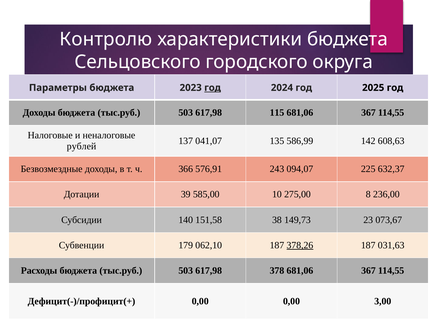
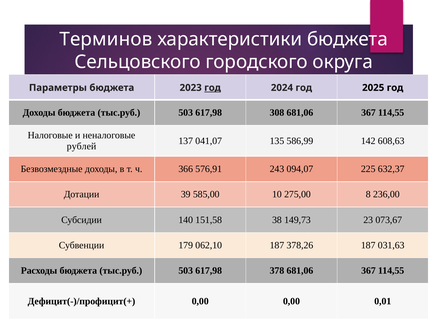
Контролю: Контролю -> Терминов (106, 39)
115: 115 -> 308 (277, 113)
378,26 underline: present -> none (300, 245)
3,00: 3,00 -> 0,01 (383, 301)
